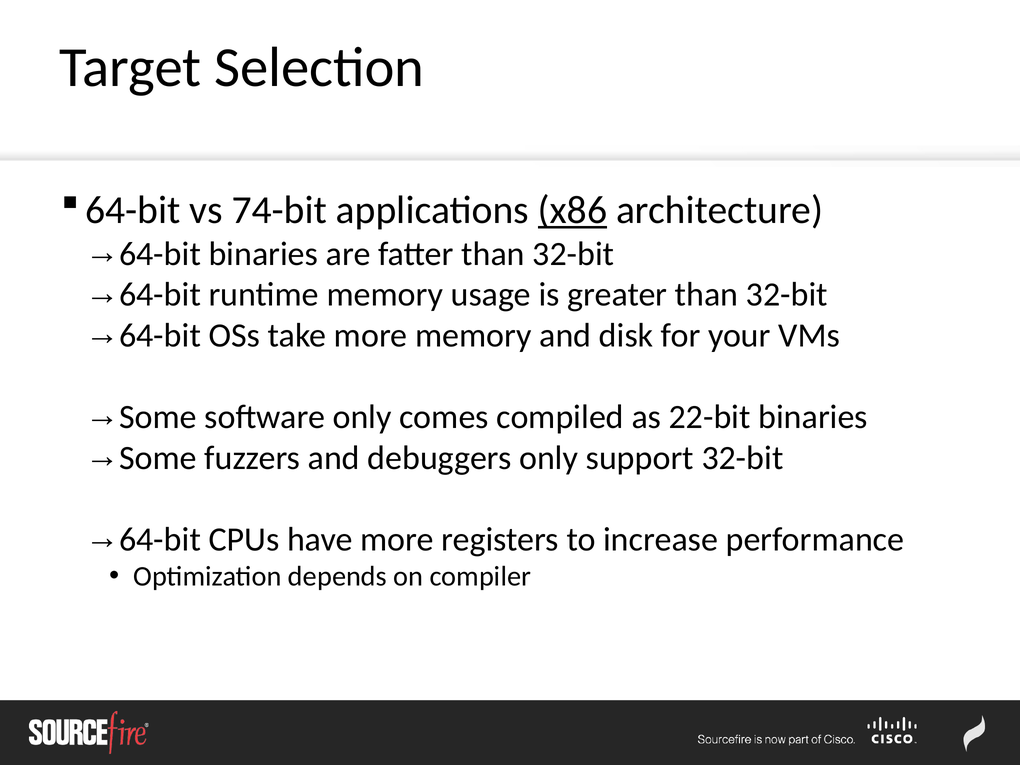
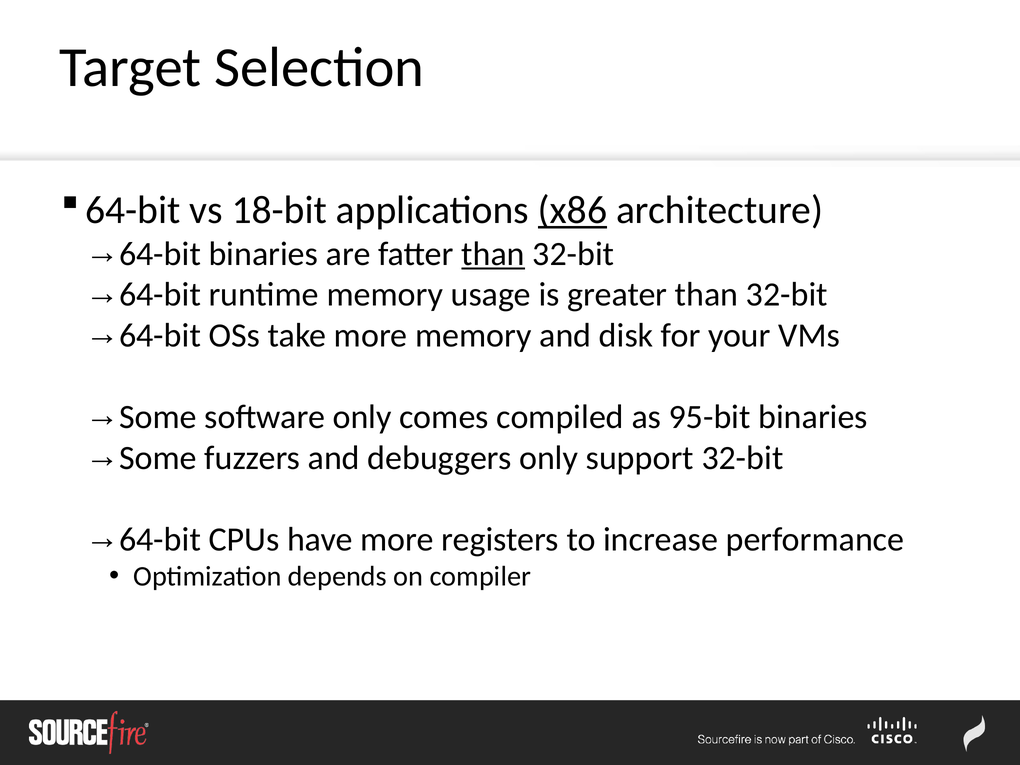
74-bit: 74-bit -> 18-bit (279, 210)
than underline: none -> present (493, 254)
22-bit: 22-bit -> 95-bit (710, 417)
